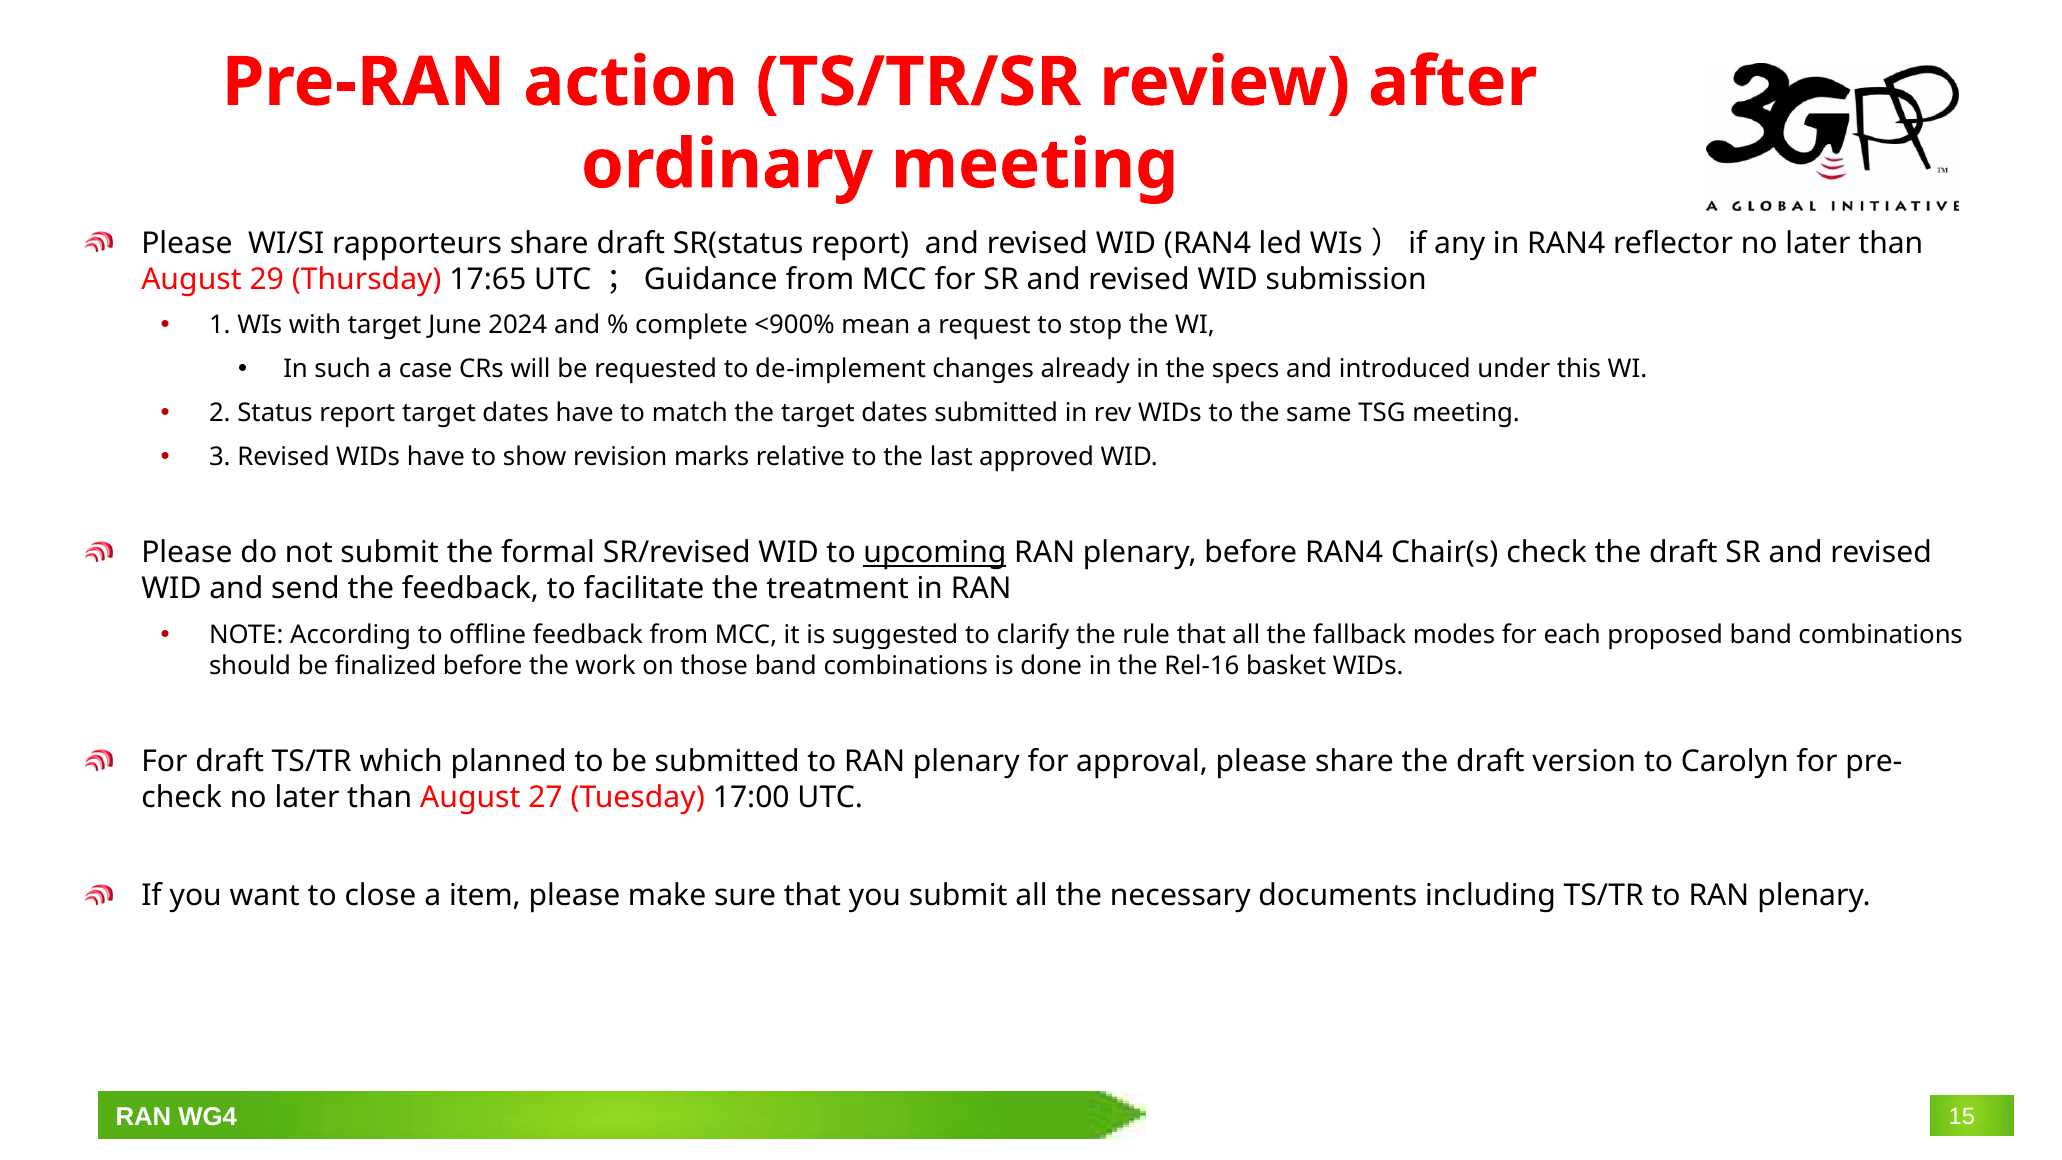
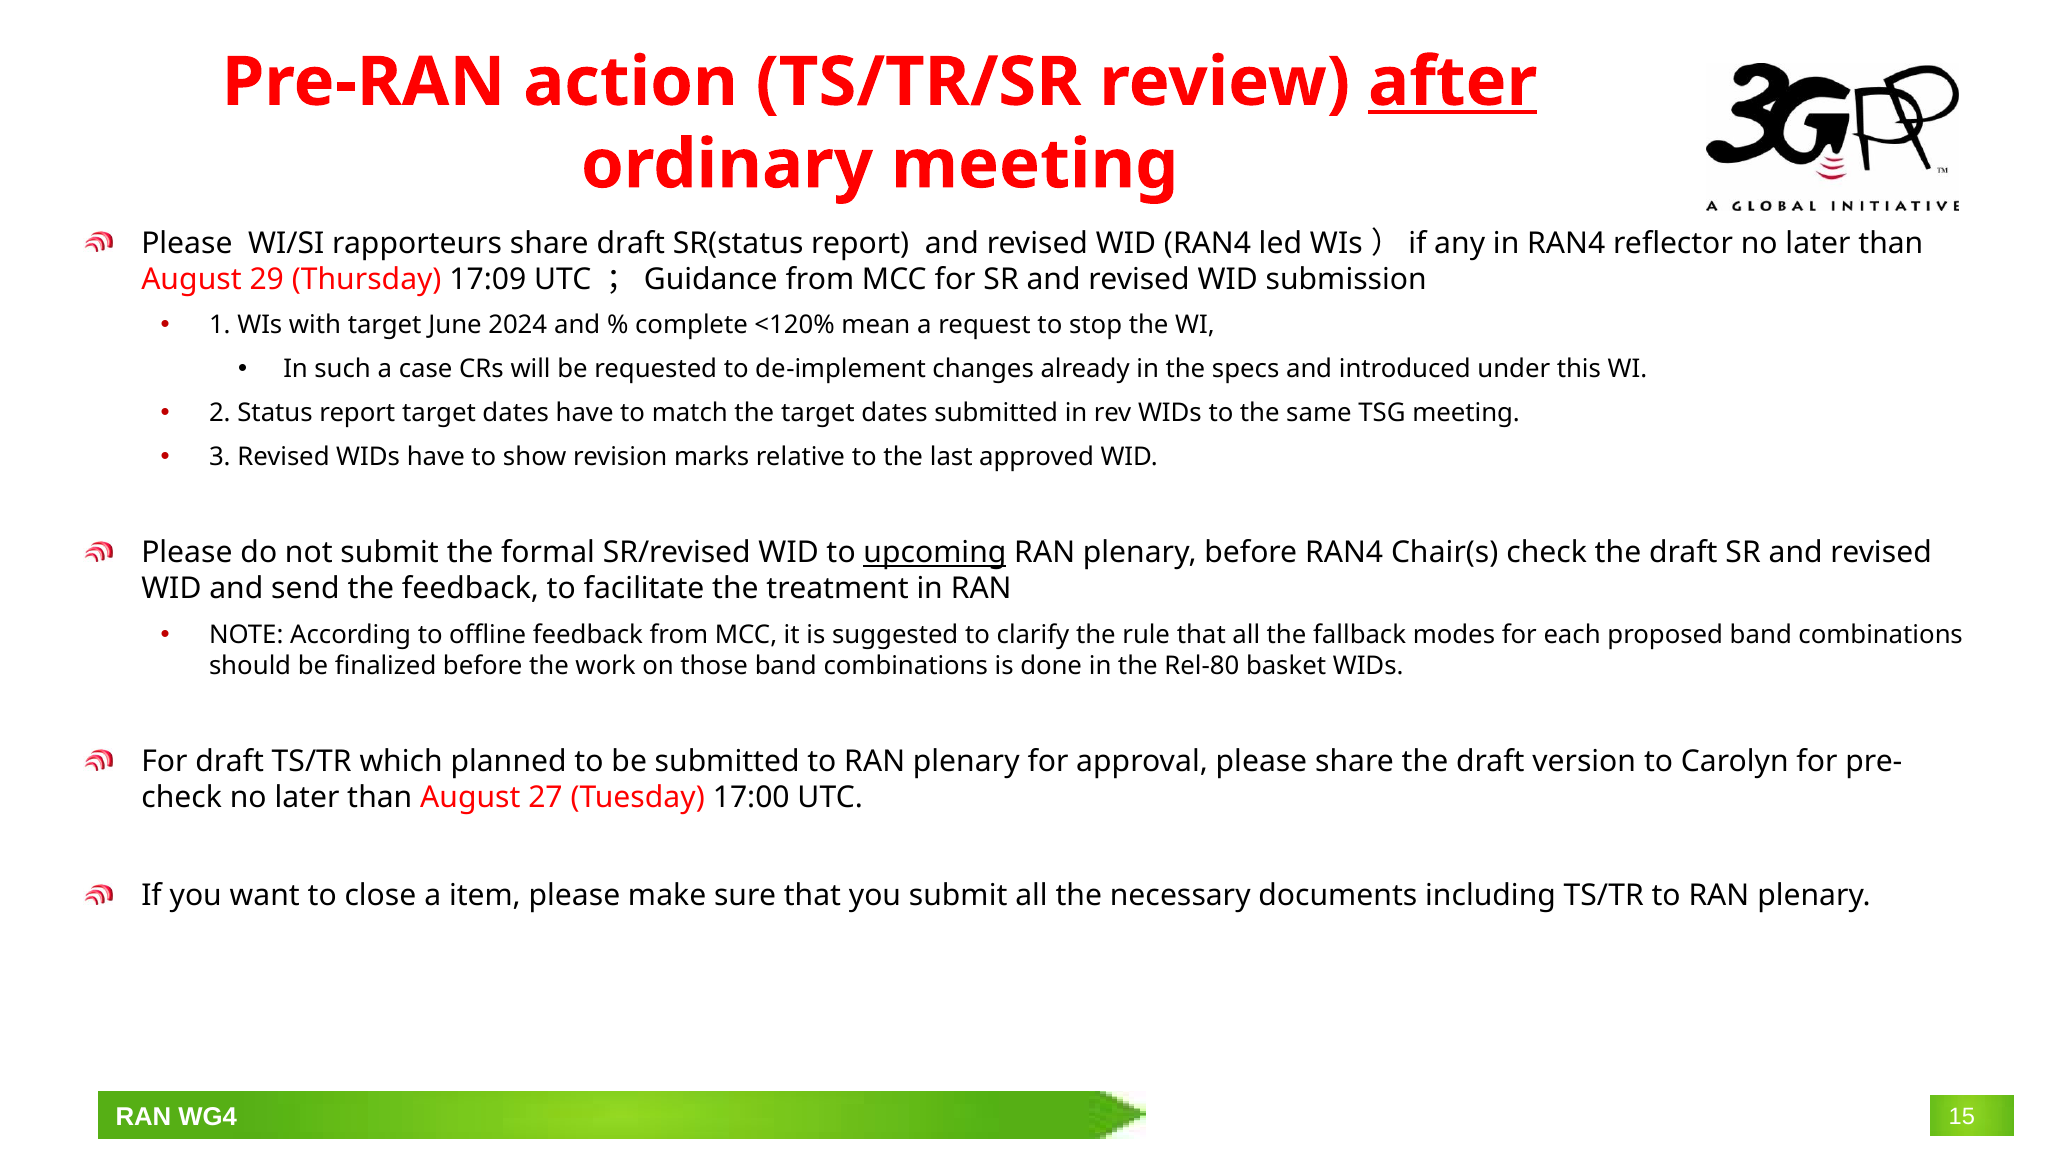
after underline: none -> present (1453, 82)
17:65: 17:65 -> 17:09 (488, 279)
<900%: <900% -> <120% (795, 325)
Rel-16: Rel-16 -> Rel-80 (1202, 666)
